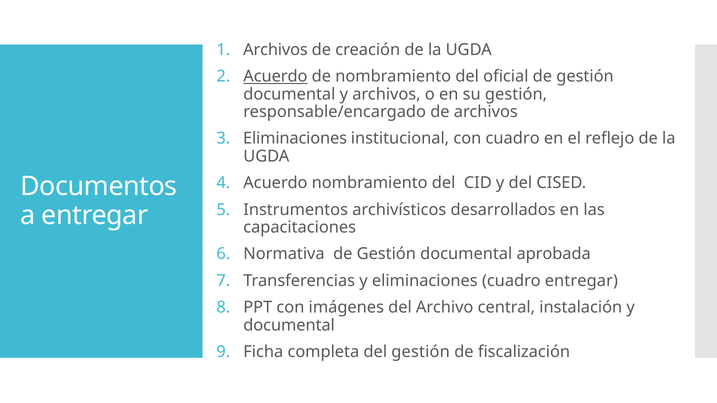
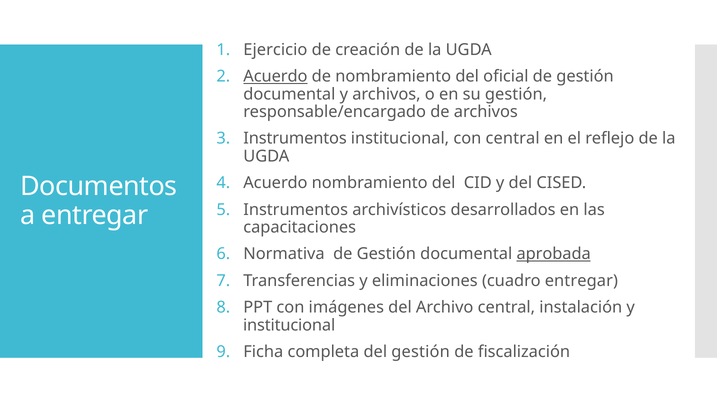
Archivos: Archivos -> Ejercicio (275, 50)
Eliminaciones: Eliminaciones -> Instrumentos (295, 139)
con cuadro: cuadro -> central (513, 139)
aprobada underline: none -> present (554, 254)
documental: documental -> institucional (289, 325)
